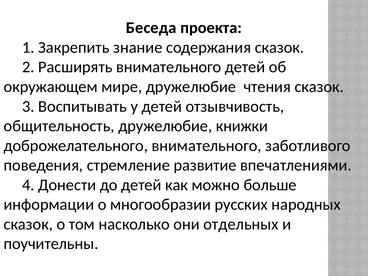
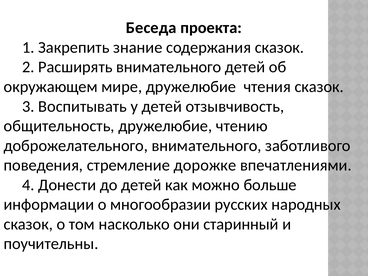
книжки: книжки -> чтению (242, 126)
развитие: развитие -> дорожке (205, 165)
отдельных: отдельных -> старинный (241, 224)
